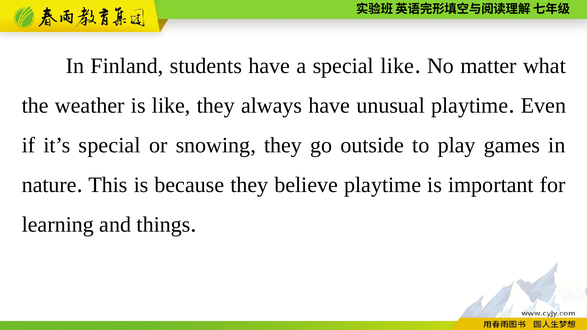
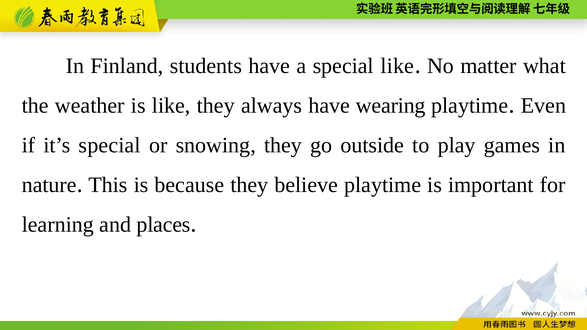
unusual: unusual -> wearing (391, 106)
things: things -> places (164, 225)
